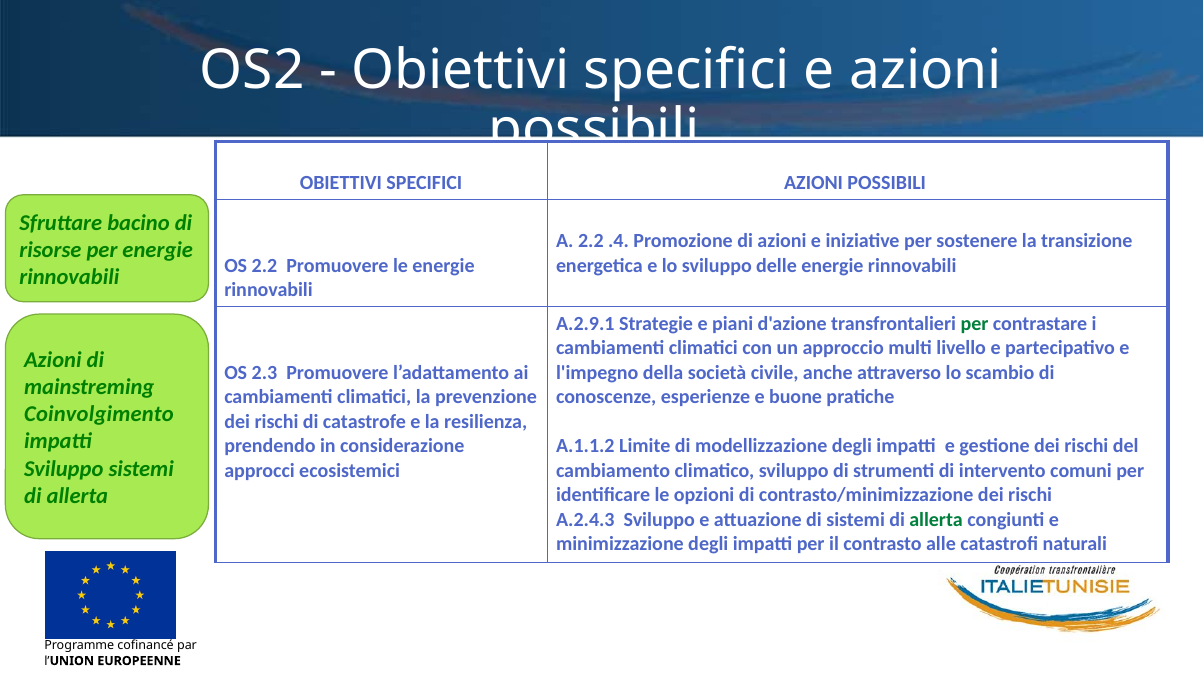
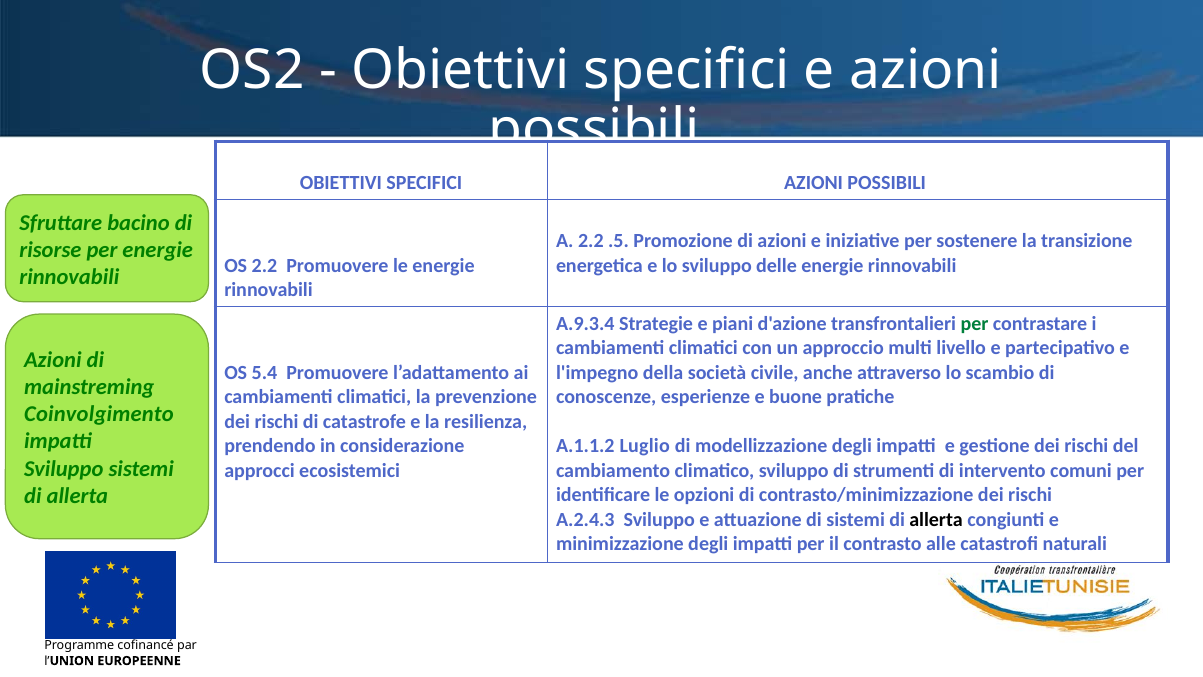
.4: .4 -> .5 (619, 241)
A.2.9.1: A.2.9.1 -> A.9.3.4 (585, 323)
2.3: 2.3 -> 5.4 (264, 372)
Limite: Limite -> Luglio (645, 446)
allerta colour: green -> black (936, 519)
